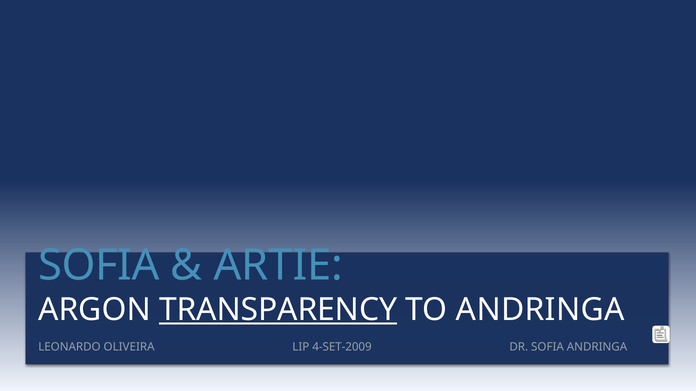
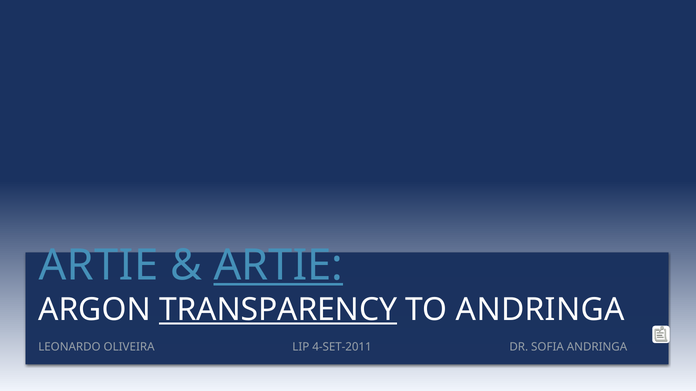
SOFIA: SOFIA -> ARTIE (98, 266)
ARTIE underline: none -> present (278, 266)
4-SET-2009: 4-SET-2009 -> 4-SET-2011 (342, 347)
